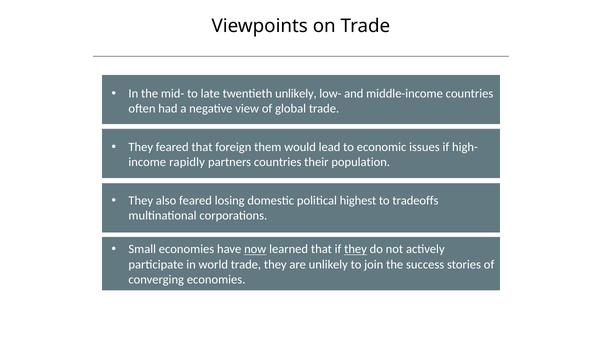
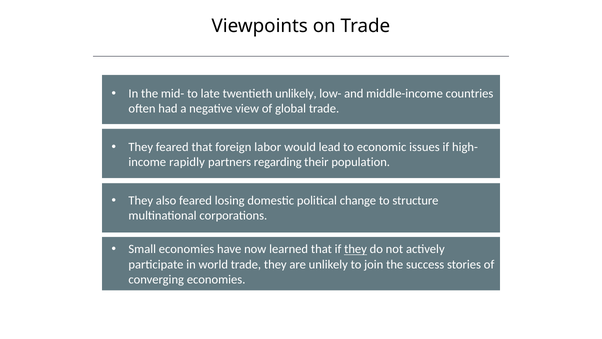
them: them -> labor (268, 147)
partners countries: countries -> regarding (278, 162)
highest: highest -> change (358, 200)
tradeoffs: tradeoffs -> structure (415, 200)
now underline: present -> none (255, 249)
